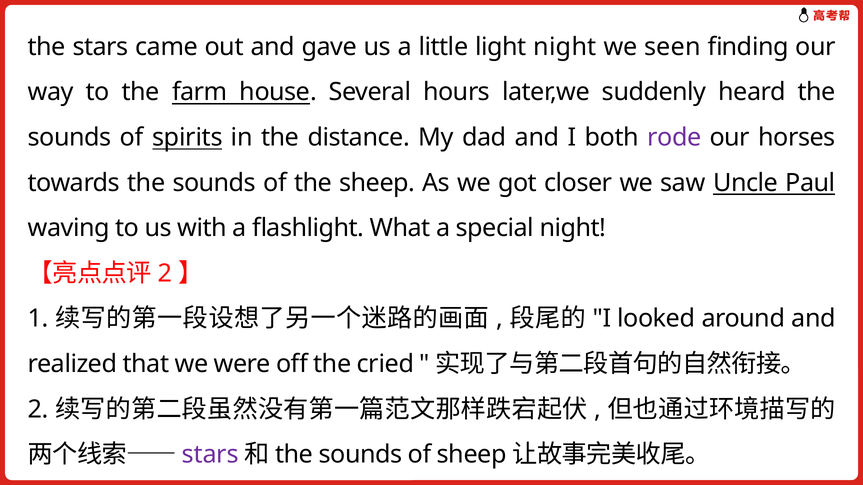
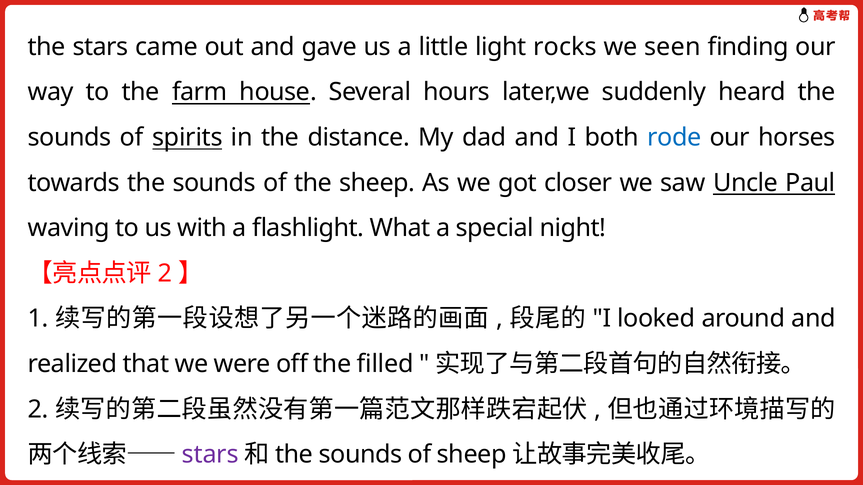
light night: night -> rocks (565, 47)
rode colour: purple -> blue (674, 138)
cried: cried -> filled (385, 364)
